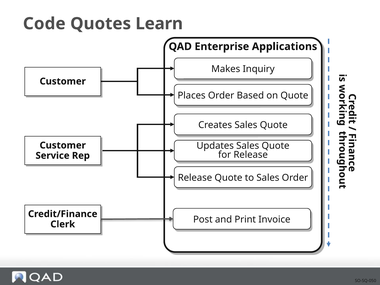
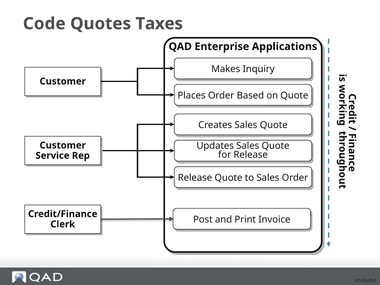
Learn: Learn -> Taxes (159, 24)
